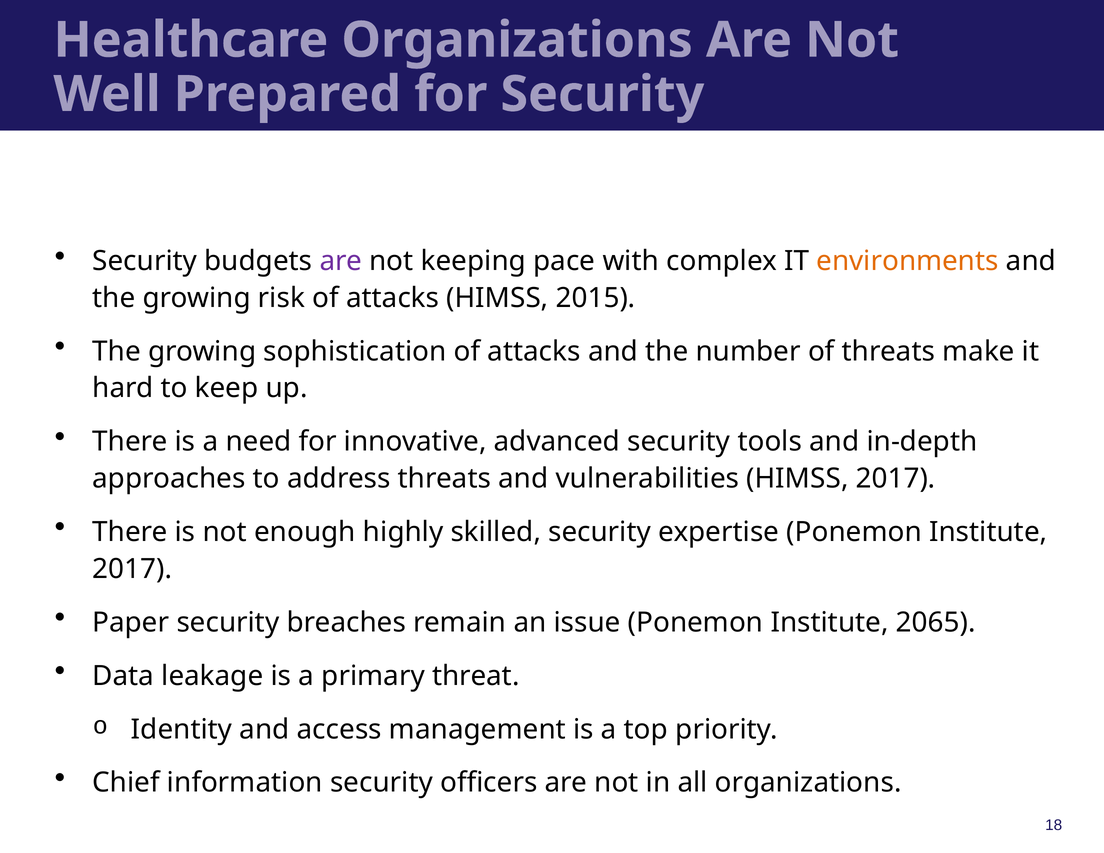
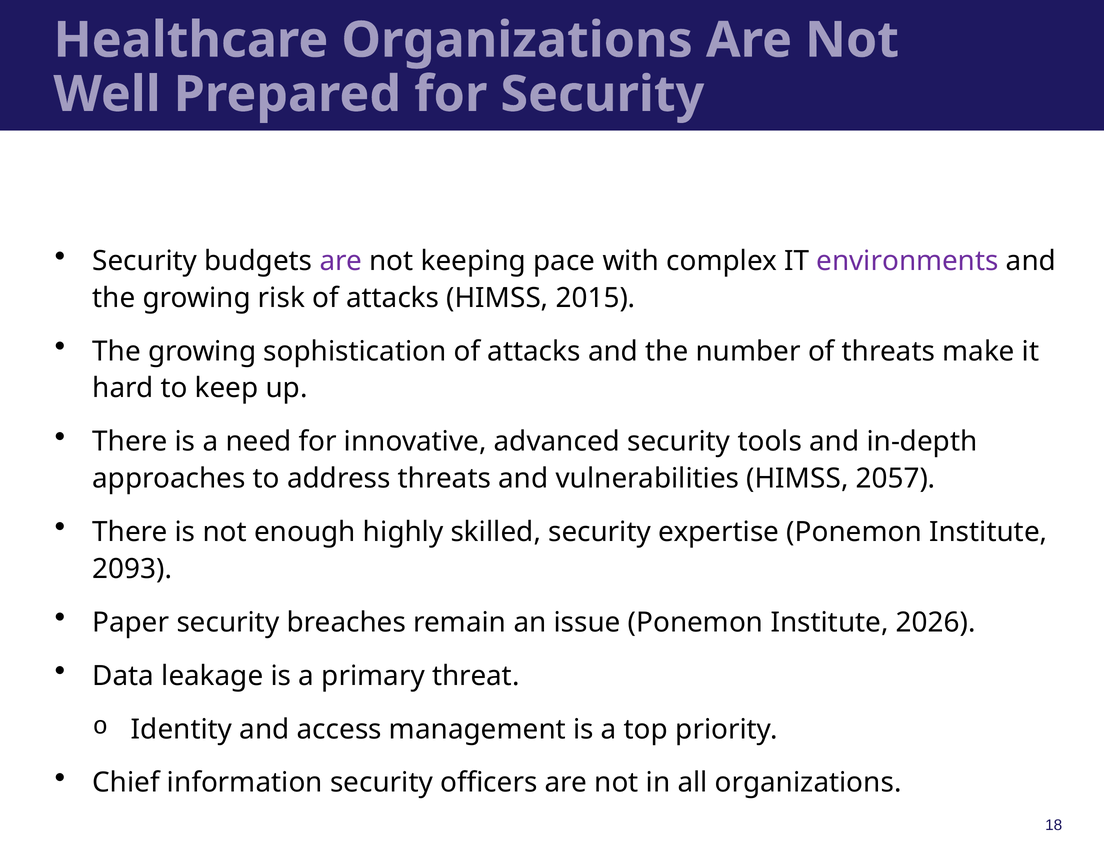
environments colour: orange -> purple (908, 261)
HIMSS 2017: 2017 -> 2057 (896, 479)
2017: 2017 -> 2093 (132, 569)
2065: 2065 -> 2026 (936, 622)
